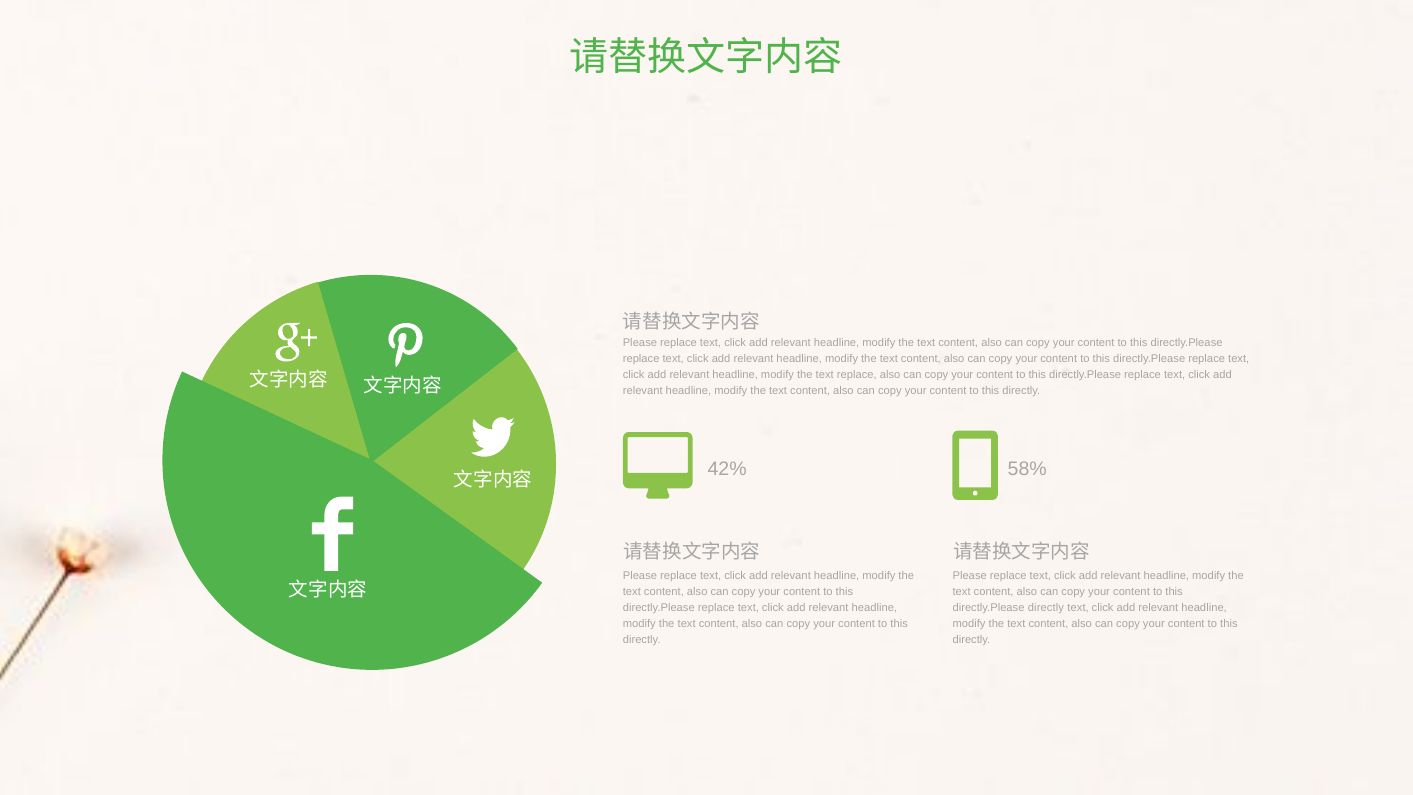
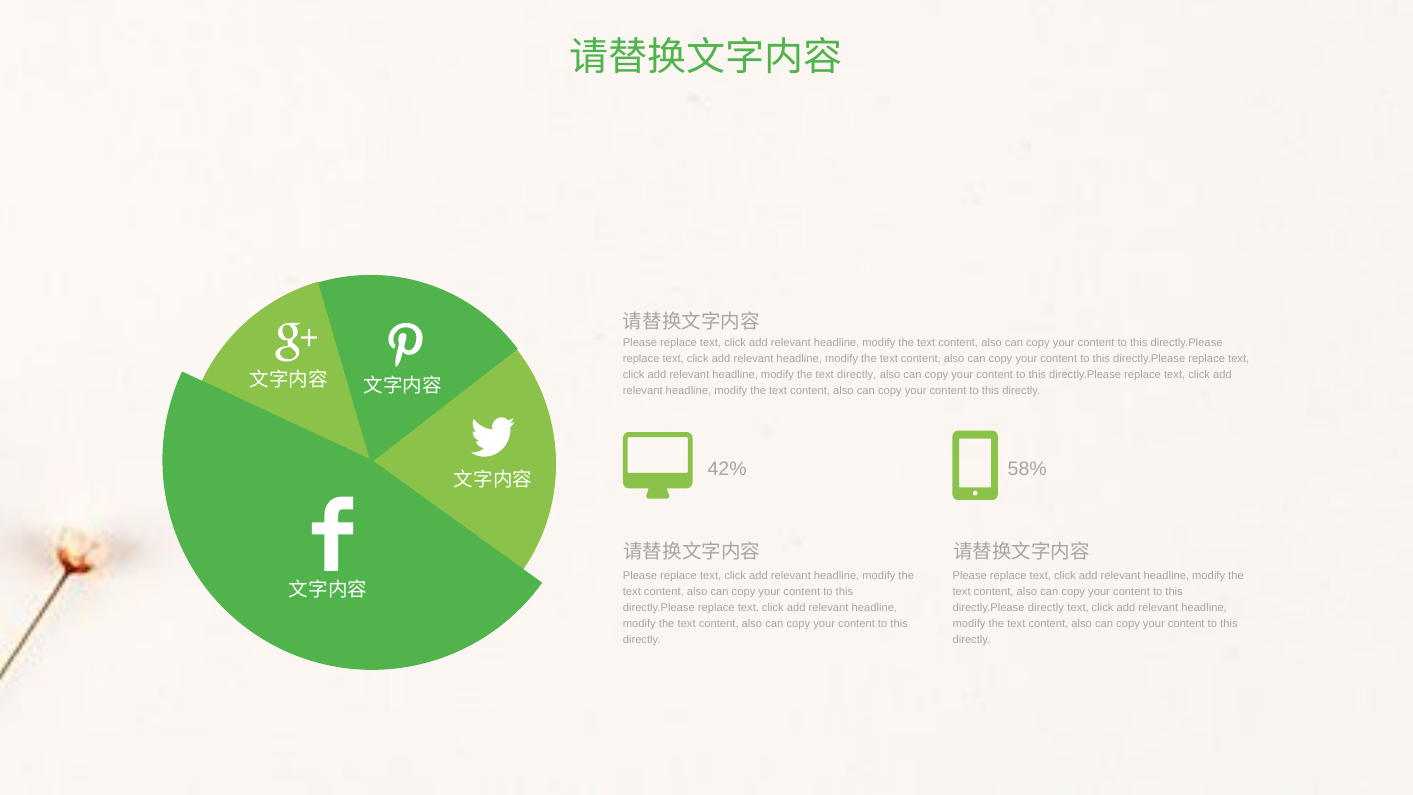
text replace: replace -> directly (857, 375)
